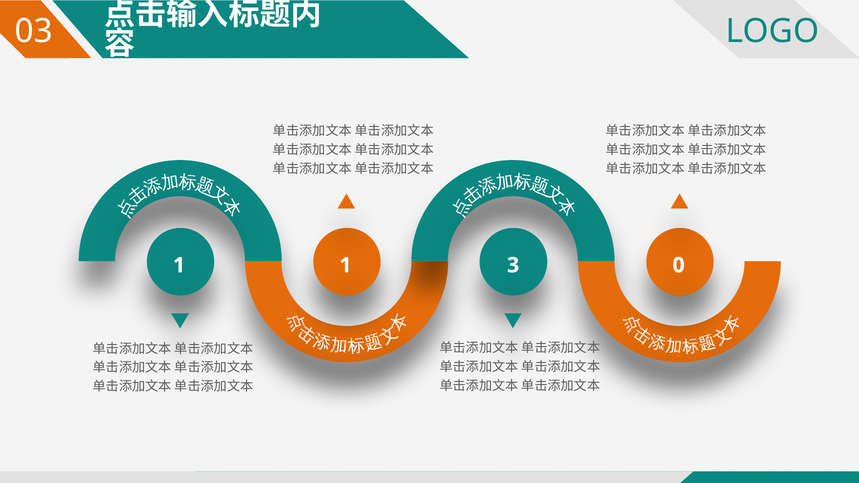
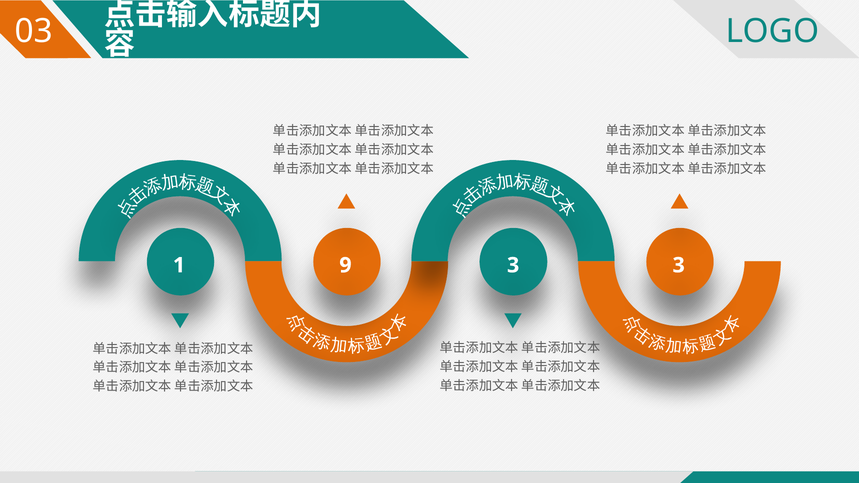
1: 1 -> 9 (345, 265)
0: 0 -> 3 (679, 265)
